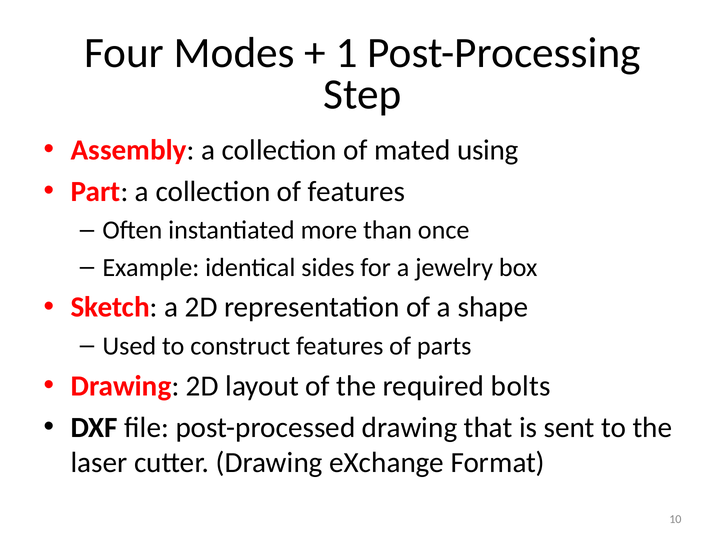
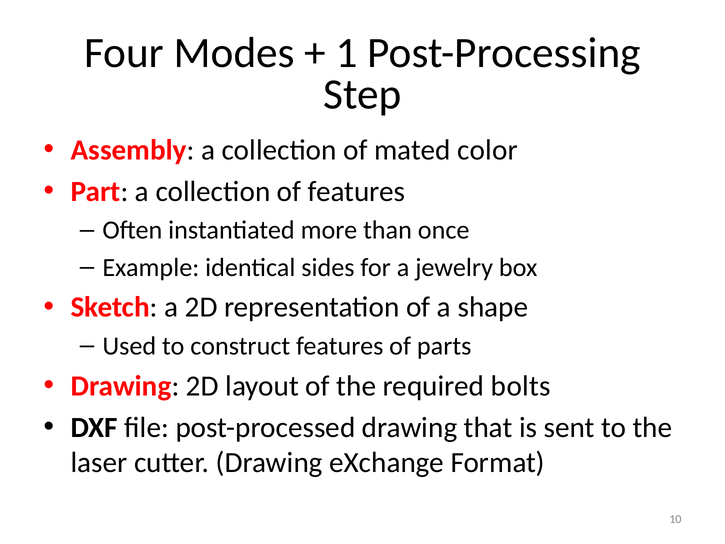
using: using -> color (487, 150)
